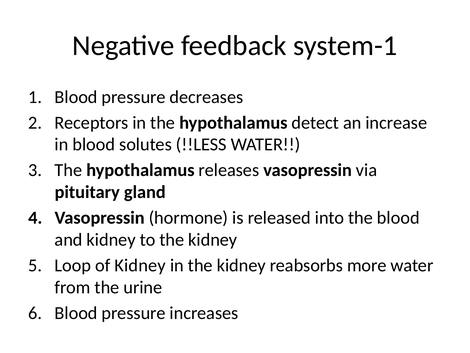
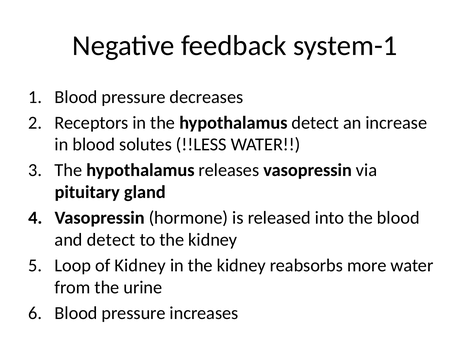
and kidney: kidney -> detect (111, 240)
